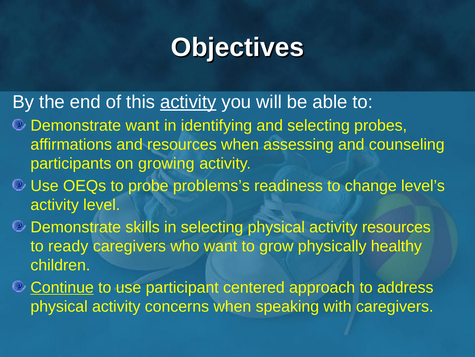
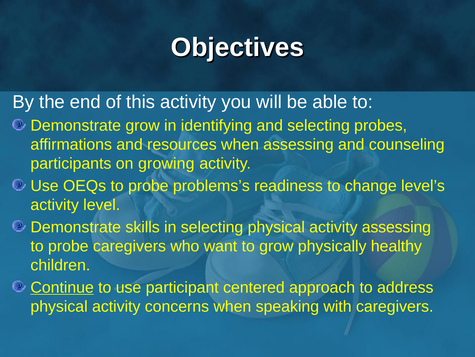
activity underline: present -> none (188, 102)
Demonstrate want: want -> grow (143, 125)
activity resources: resources -> assessing (396, 227)
ready: ready -> probe (68, 246)
